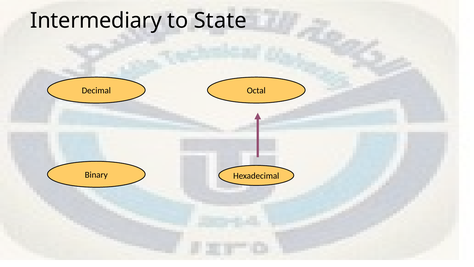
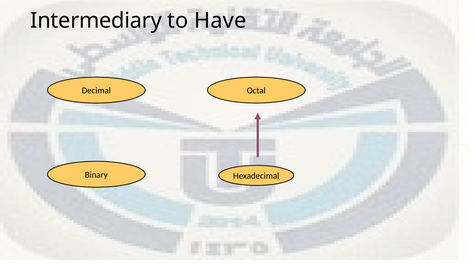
State: State -> Have (220, 21)
